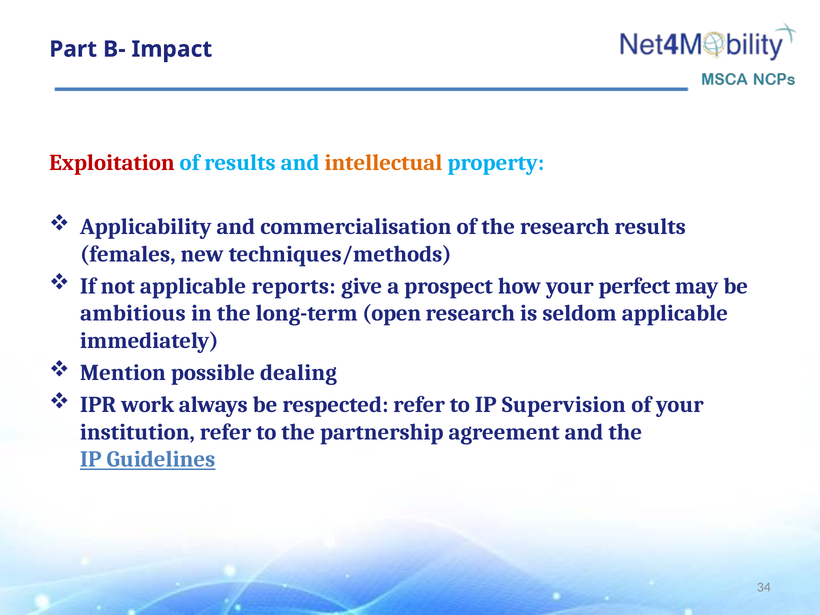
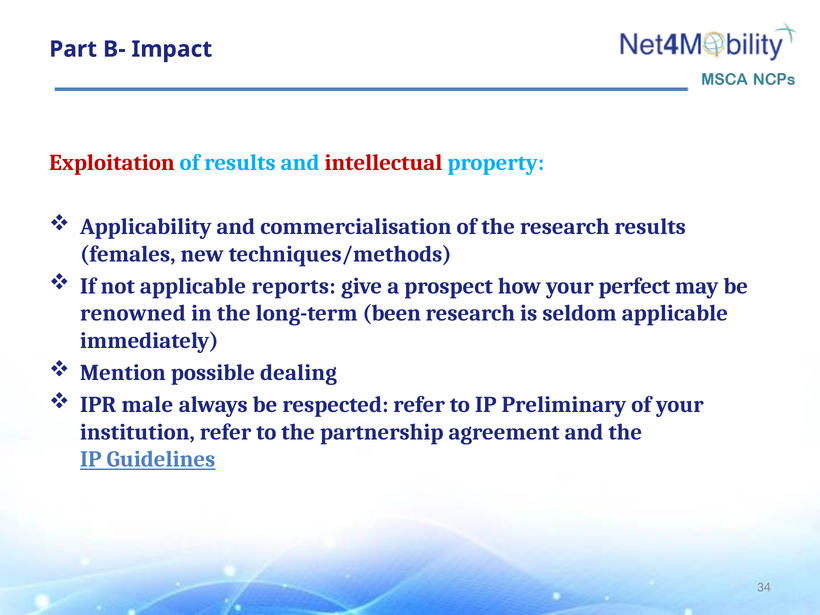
intellectual colour: orange -> red (383, 163)
ambitious: ambitious -> renowned (133, 313)
open: open -> been (392, 313)
work: work -> male (147, 405)
Supervision: Supervision -> Preliminary (564, 405)
